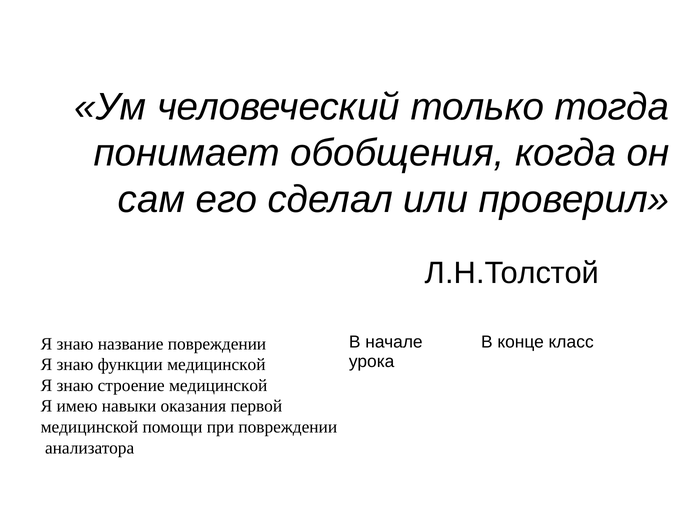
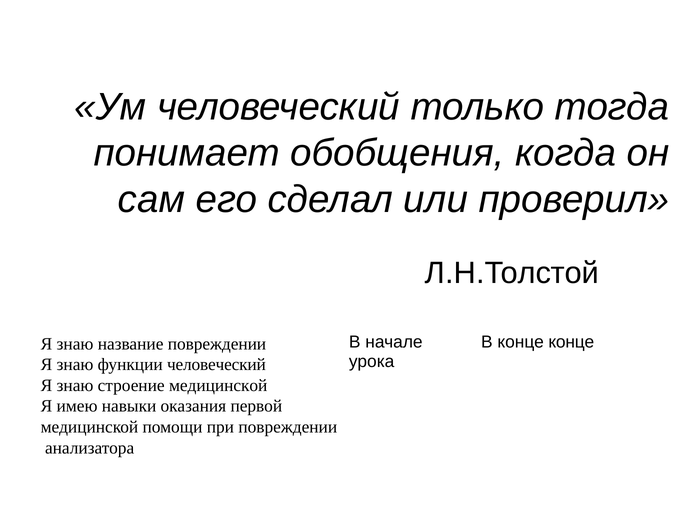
конце класс: класс -> конце (571, 342)
функции медицинской: медицинской -> человеческий (216, 365)
